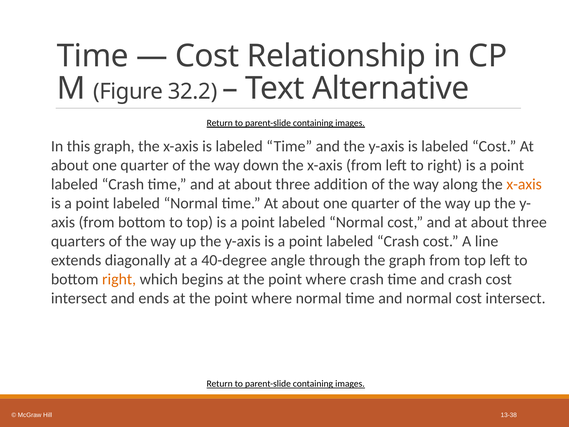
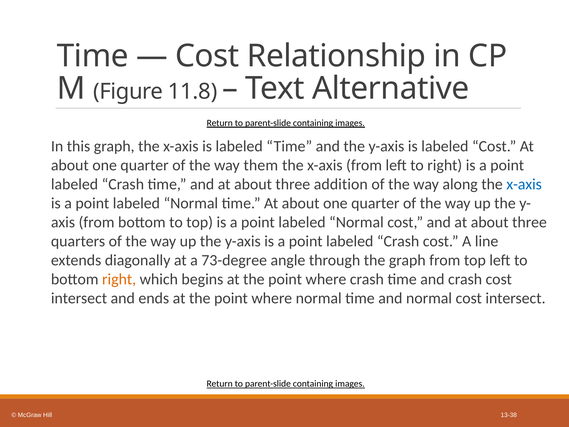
32.2: 32.2 -> 11.8 (192, 91)
down: down -> them (261, 165)
x-axis colour: orange -> blue (524, 184)
40-degree: 40-degree -> 73-degree (234, 260)
